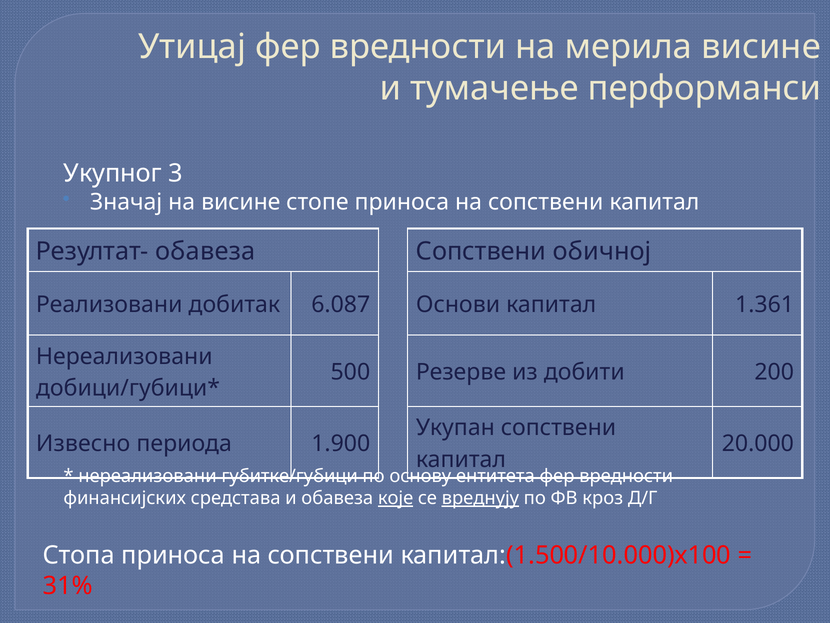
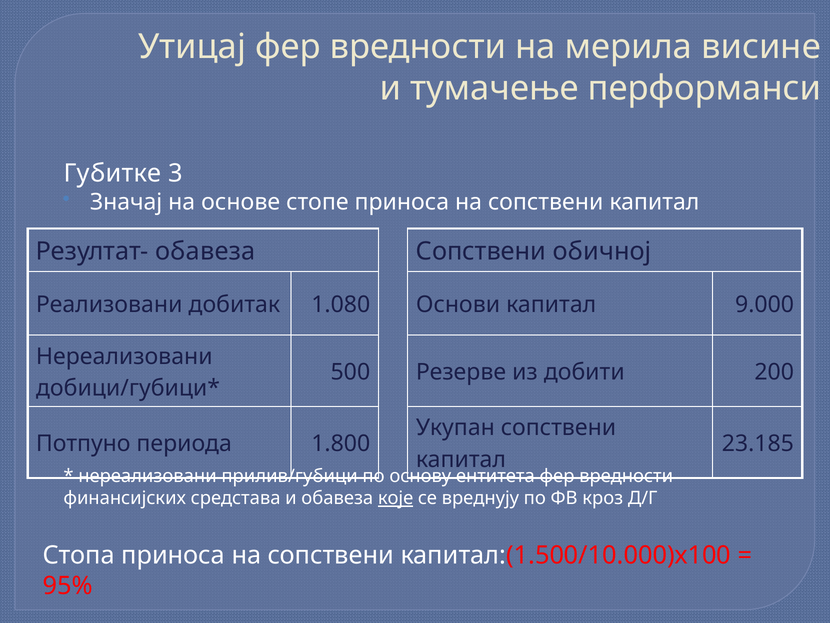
Укупног: Укупног -> Губитке (113, 173)
висине: висине -> основе (241, 202)
6.087: 6.087 -> 1.080 (341, 304)
1.361: 1.361 -> 9.000 (765, 304)
Извесно: Извесно -> Потпуно (83, 443)
1.900: 1.900 -> 1.800 (341, 443)
20.000: 20.000 -> 23.185 (758, 443)
губитке/губици: губитке/губици -> прилив/губици (290, 476)
вреднују underline: present -> none (480, 498)
31%: 31% -> 95% (68, 585)
